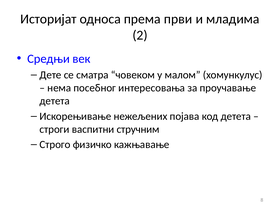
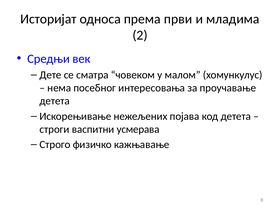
стручним: стручним -> усмерава (138, 129)
